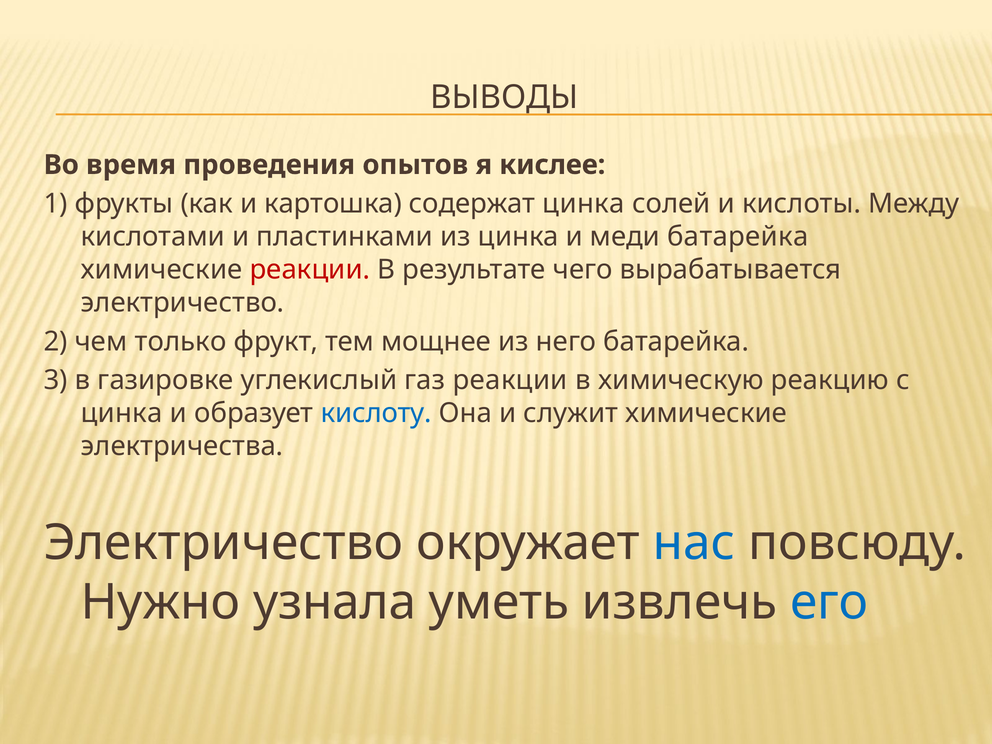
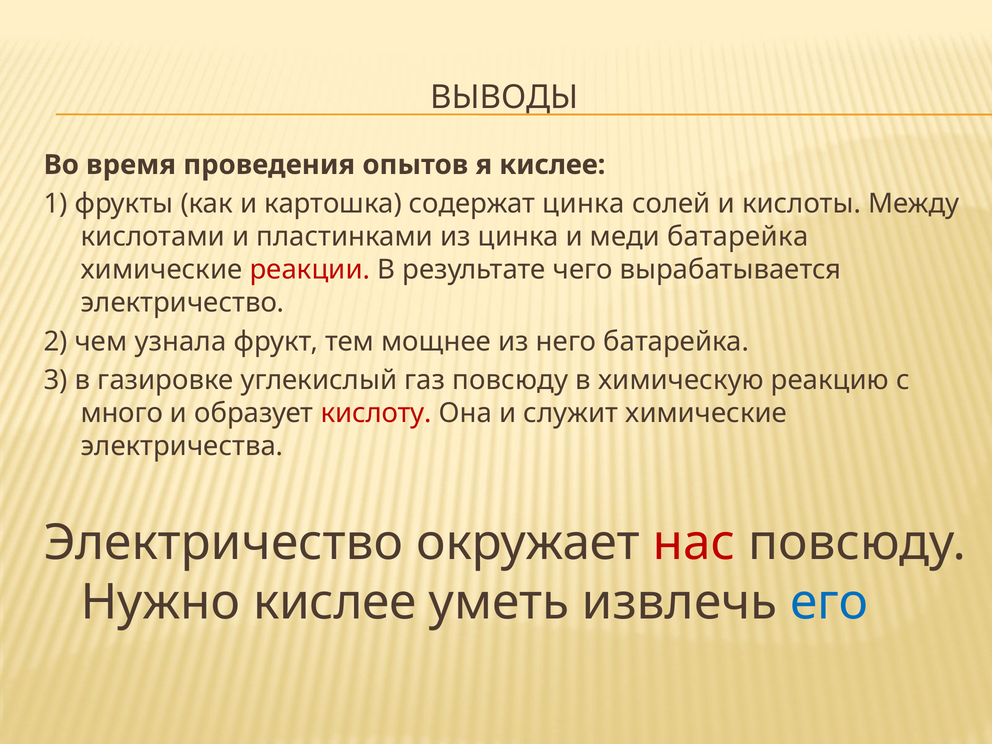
только: только -> узнала (181, 341)
газ реакции: реакции -> повсюду (510, 380)
цинка: цинка -> много (122, 413)
кислоту colour: blue -> red (376, 413)
нас colour: blue -> red (694, 543)
Нужно узнала: узнала -> кислее (335, 602)
